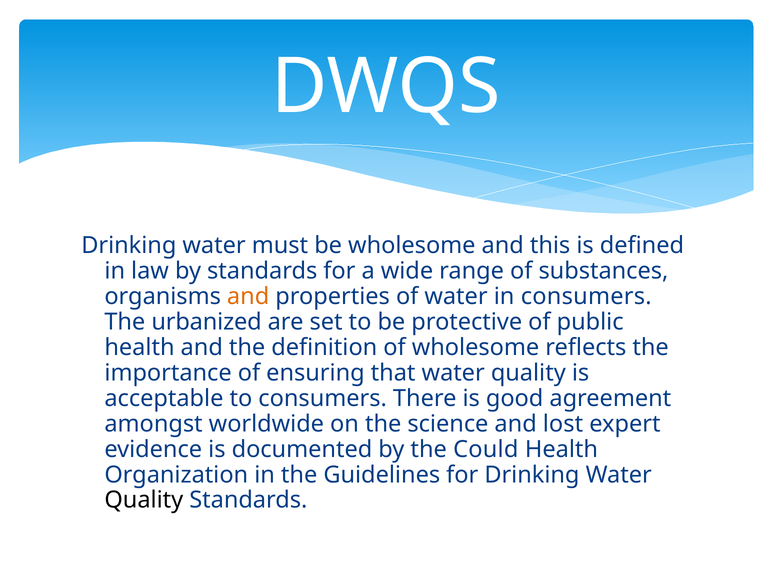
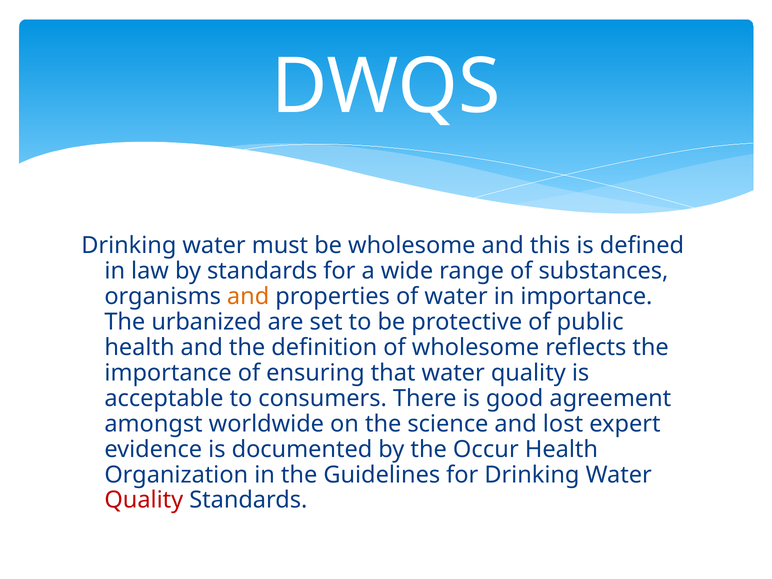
in consumers: consumers -> importance (586, 296)
Could: Could -> Occur (486, 449)
Quality colour: black -> red (144, 500)
